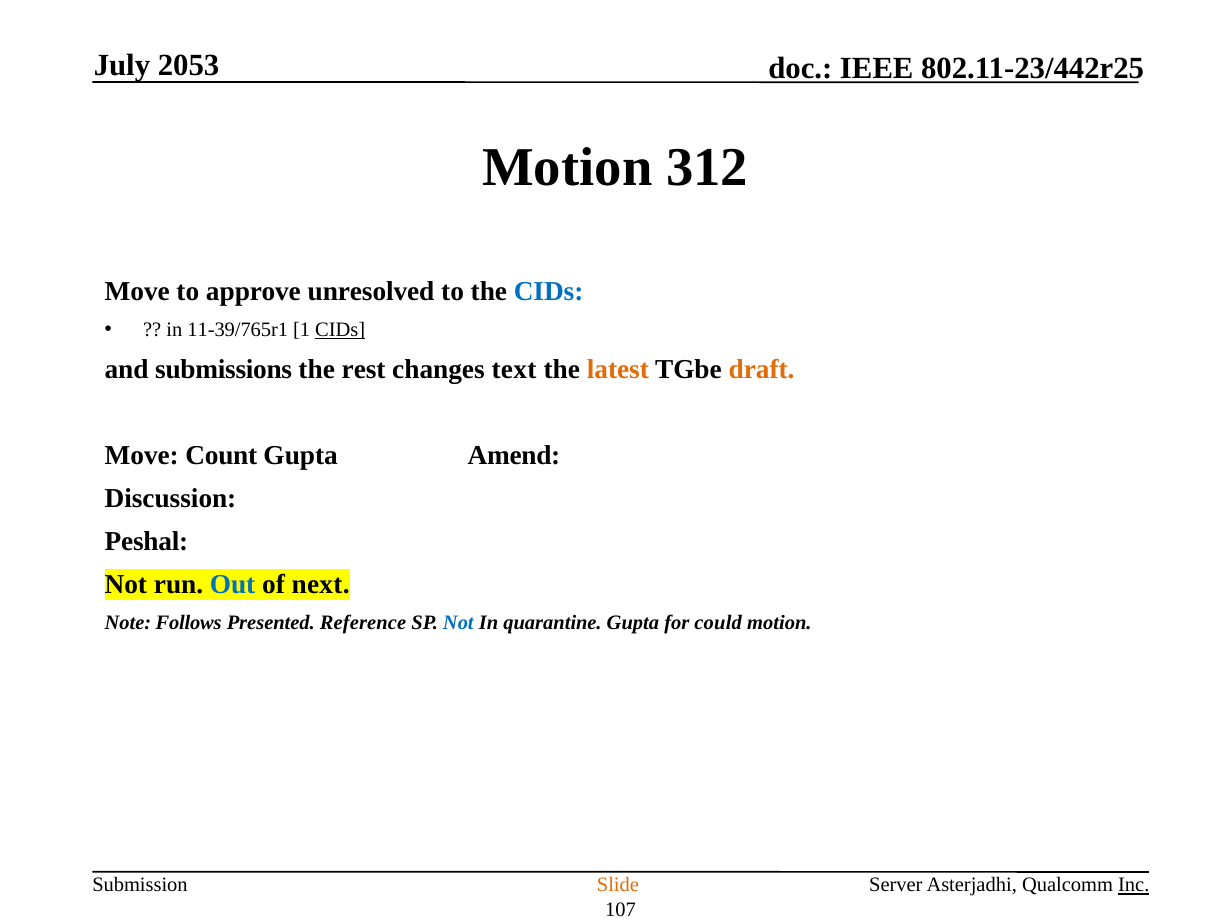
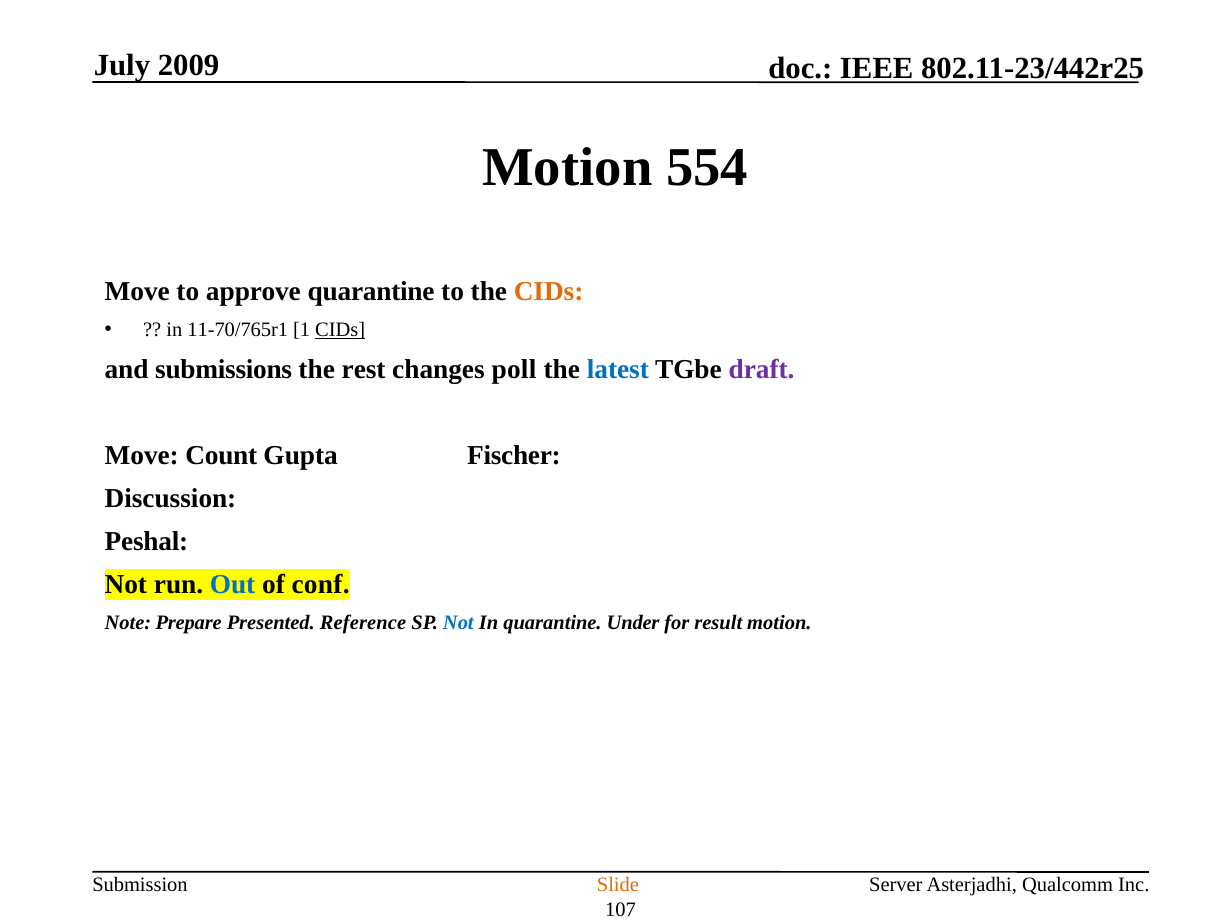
2053: 2053 -> 2009 (189, 65)
312: 312 -> 554 (707, 168)
approve unresolved: unresolved -> quarantine (371, 291)
CIDs colour: blue -> orange (549, 291)
11-39/765r1: 11-39/765r1 -> 11-70/765r1 (238, 330)
text: text -> poll (514, 369)
latest colour: orange -> blue (618, 369)
draft colour: orange -> purple (762, 369)
Amend: Amend -> Fischer (514, 455)
next: next -> conf (321, 585)
Follows: Follows -> Prepare (189, 623)
quarantine Gupta: Gupta -> Under (633, 623)
could: could -> result (718, 623)
Inc underline: present -> none (1134, 885)
